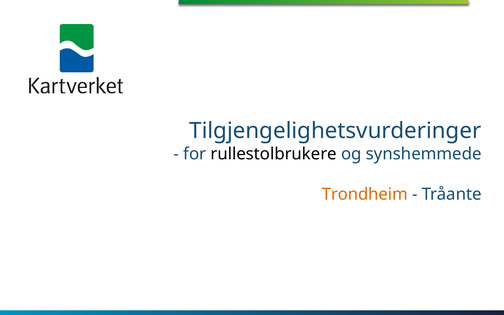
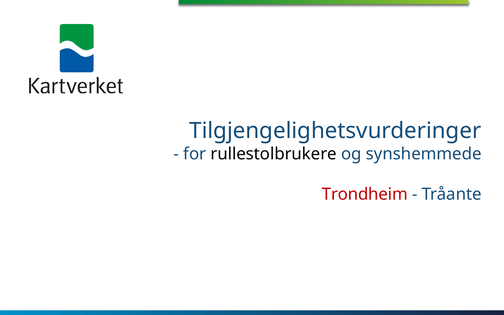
Trondheim colour: orange -> red (365, 194)
